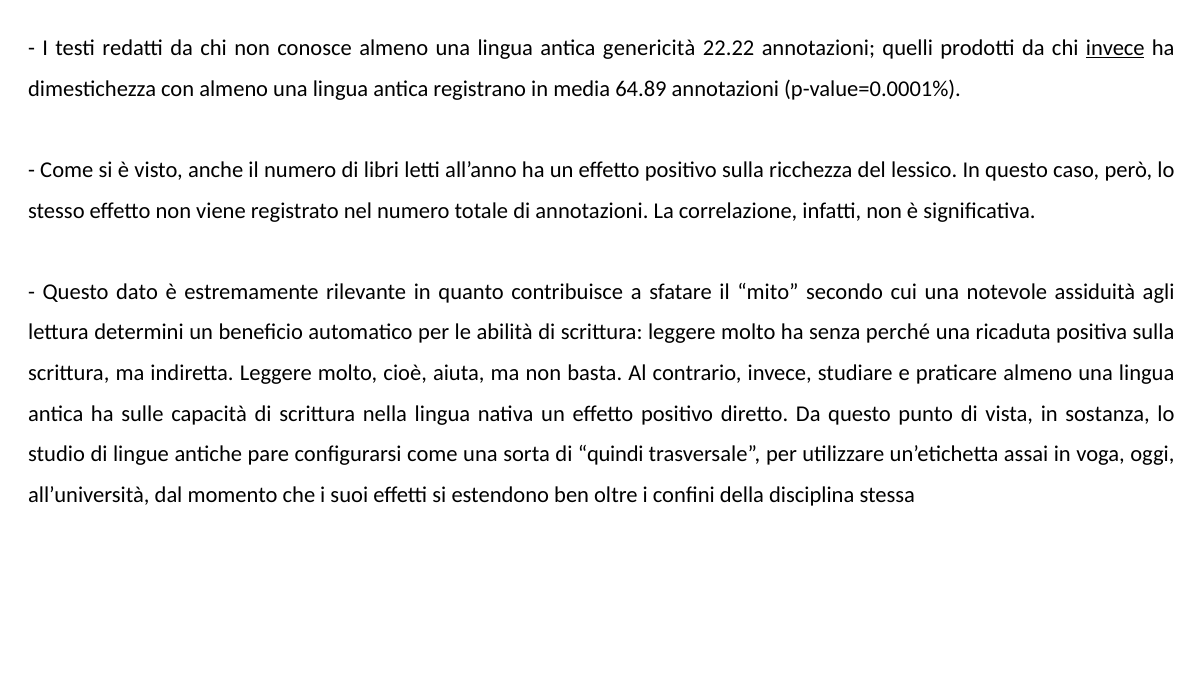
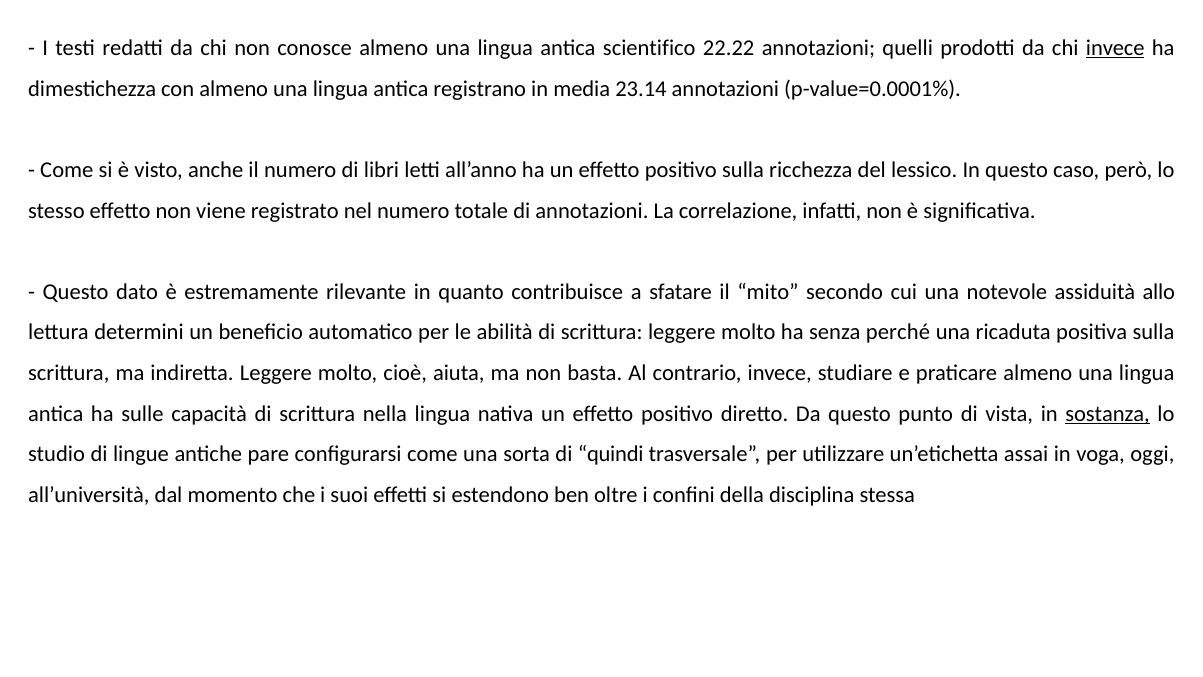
genericità: genericità -> scientifico (649, 48)
64.89: 64.89 -> 23.14 (641, 89)
agli: agli -> allo (1159, 292)
sostanza underline: none -> present (1108, 413)
